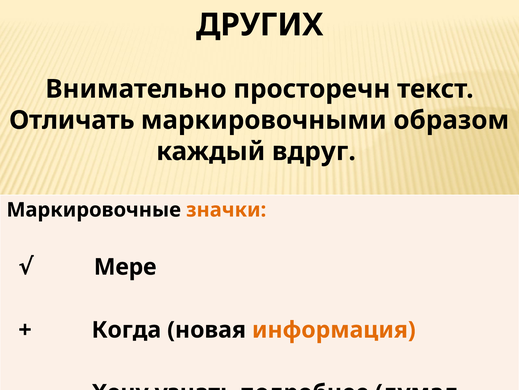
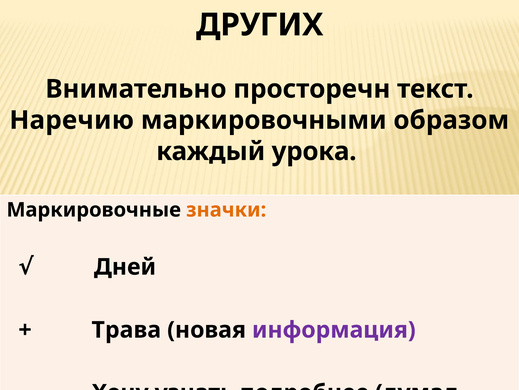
Отличать: Отличать -> Наречию (72, 120)
вдруг: вдруг -> урока (314, 151)
Мере: Мере -> Дней (125, 267)
Когда: Когда -> Трава (126, 329)
информация colour: orange -> purple (334, 329)
